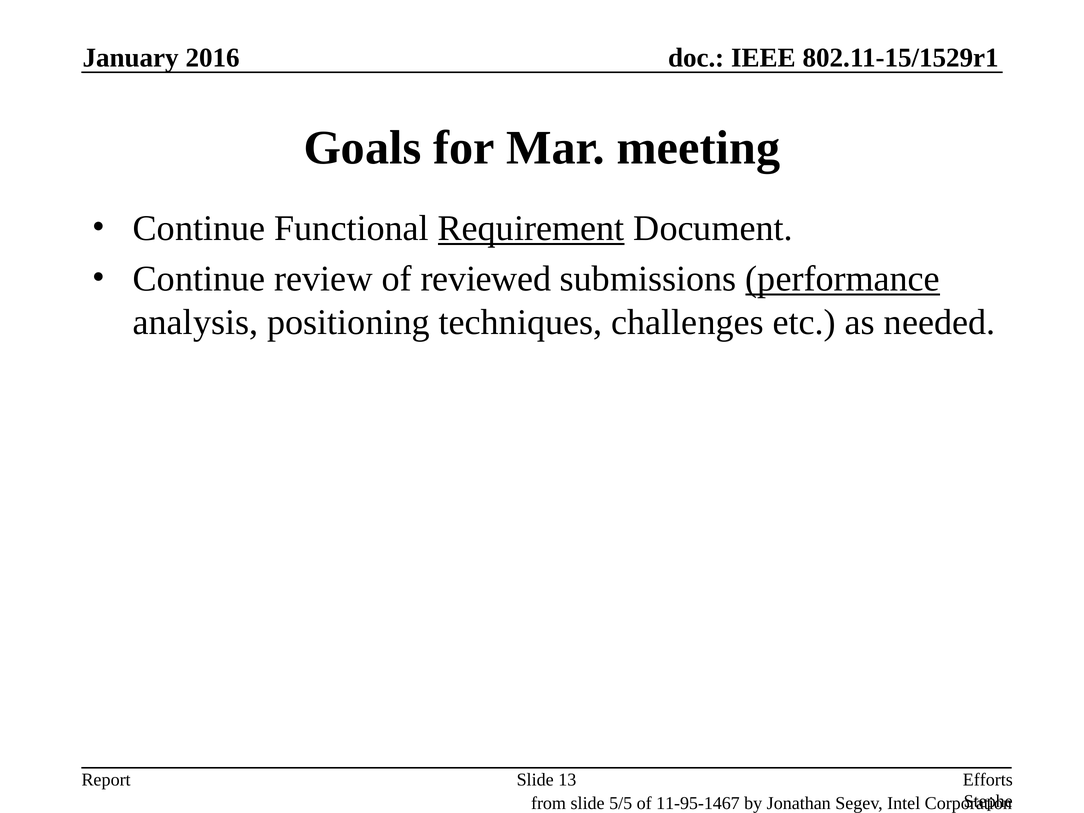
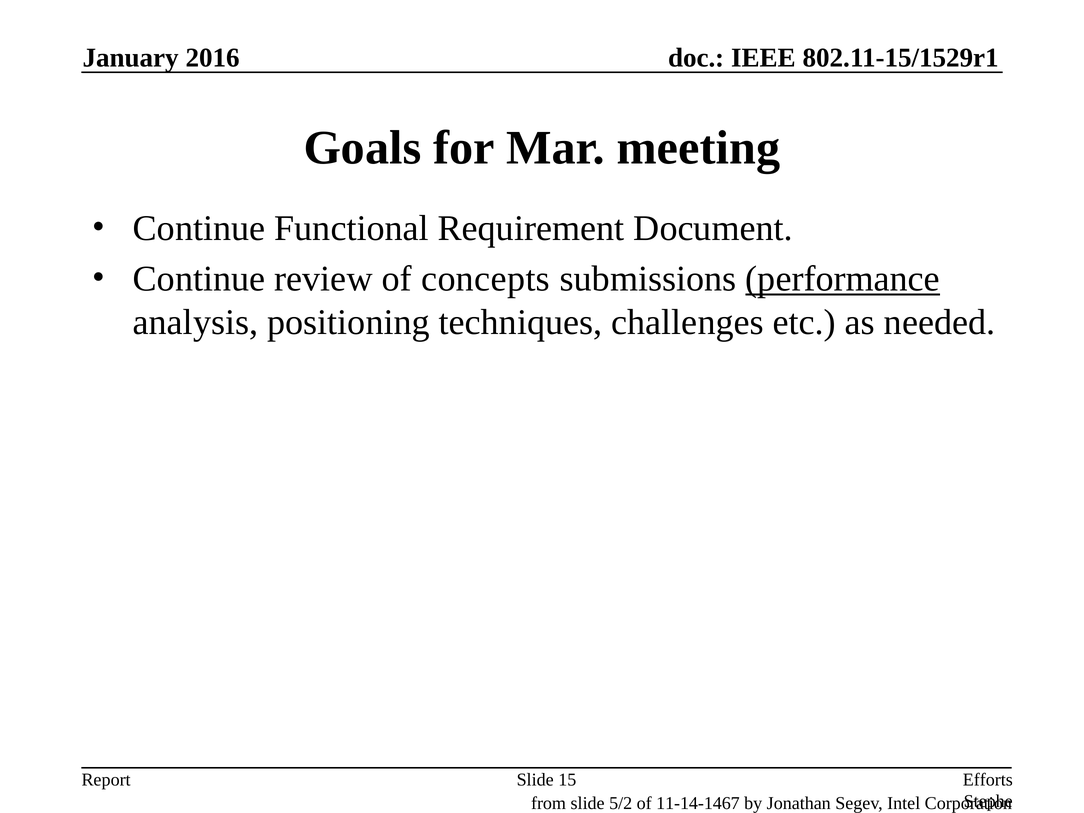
Requirement underline: present -> none (531, 228)
reviewed: reviewed -> concepts (486, 279)
13: 13 -> 15 (567, 780)
5/5: 5/5 -> 5/2 (621, 803)
11-95-1467: 11-95-1467 -> 11-14-1467 (698, 803)
